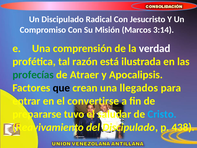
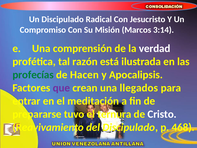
Atraer: Atraer -> Hacen (84, 75)
que colour: black -> purple (61, 88)
convertirse: convertirse -> meditación (93, 101)
saludar: saludar -> ternura (114, 114)
Cristo colour: light blue -> white (162, 114)
438: 438 -> 468 (183, 127)
